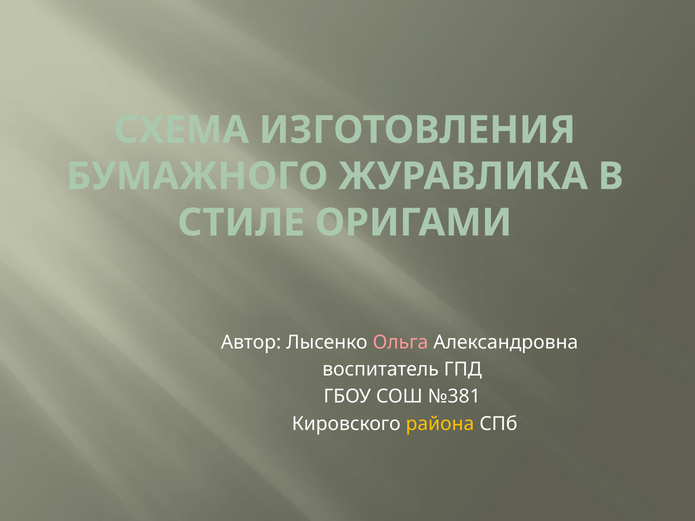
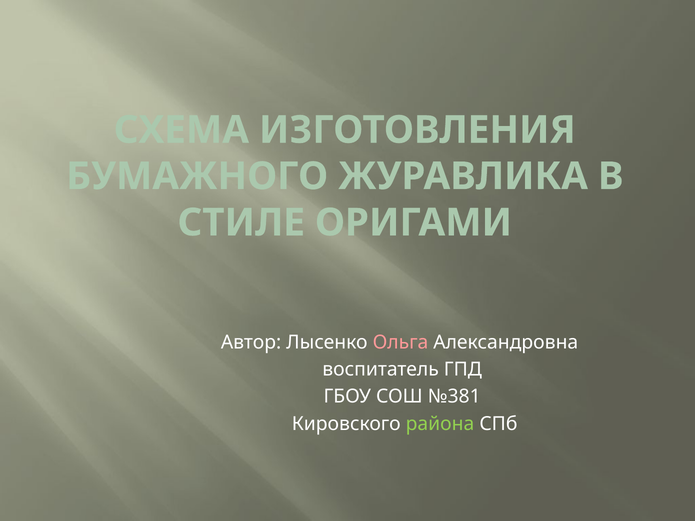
района colour: yellow -> light green (440, 424)
